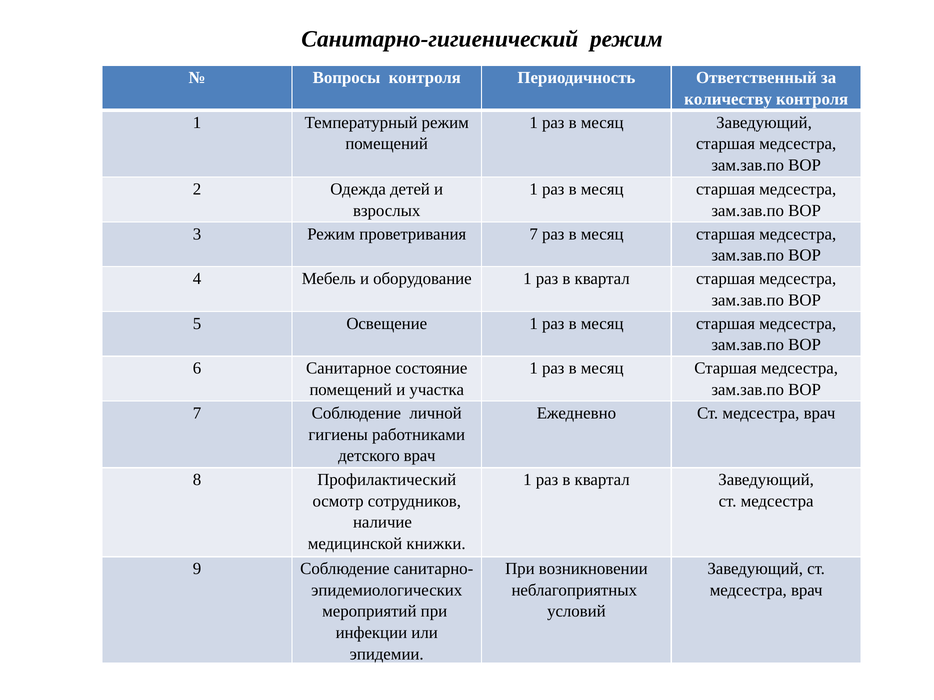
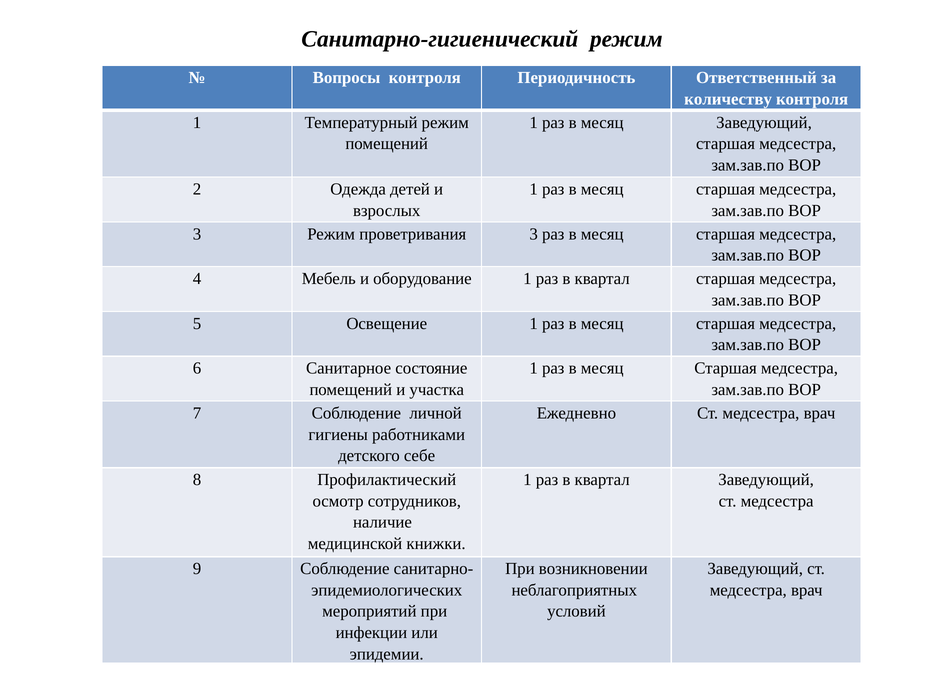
проветривания 7: 7 -> 3 (534, 234)
детского врач: врач -> себе (420, 456)
